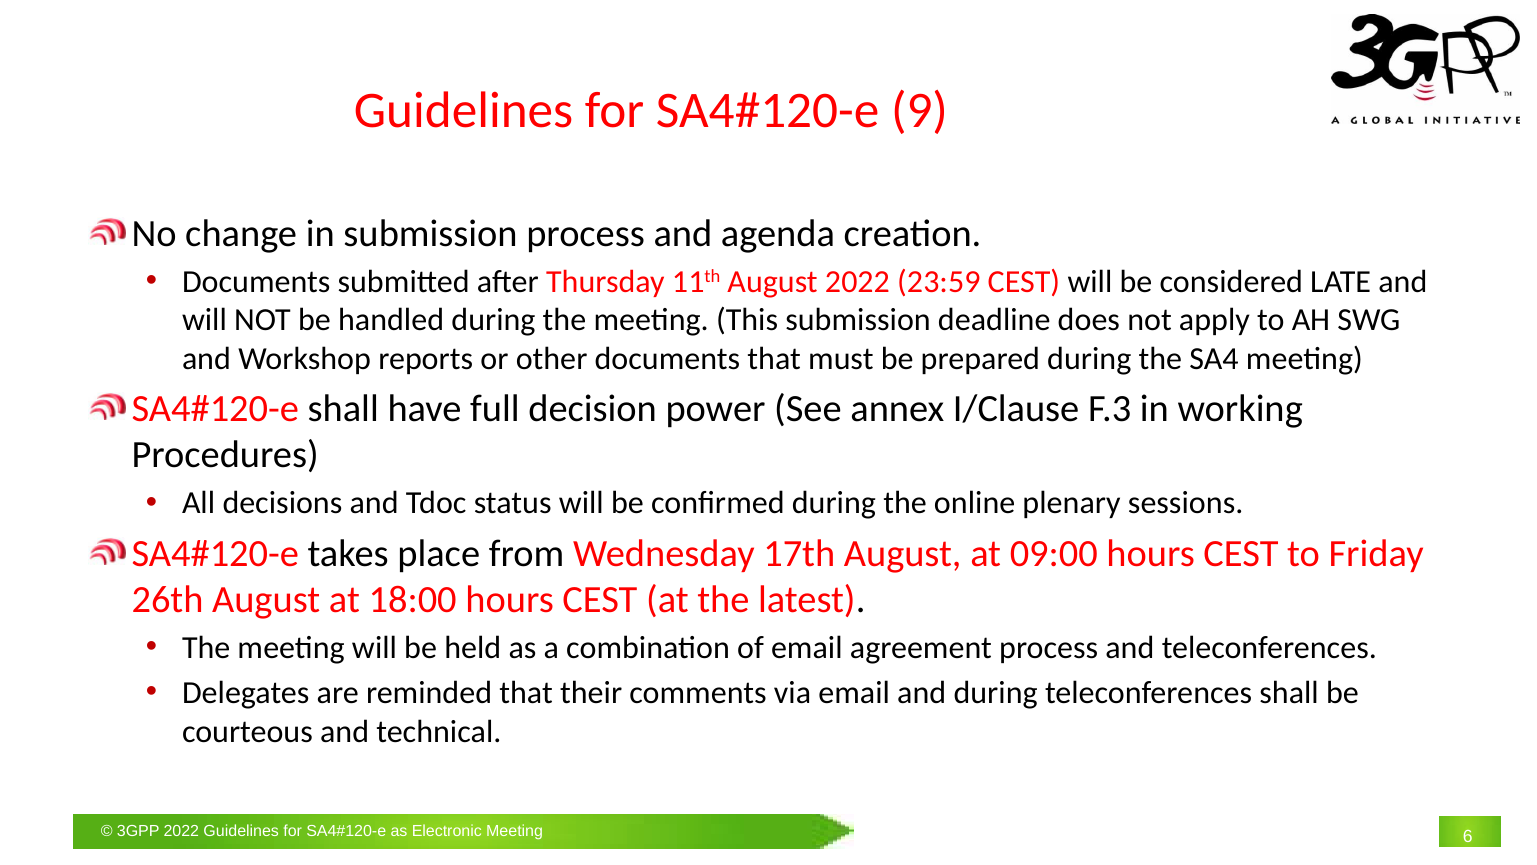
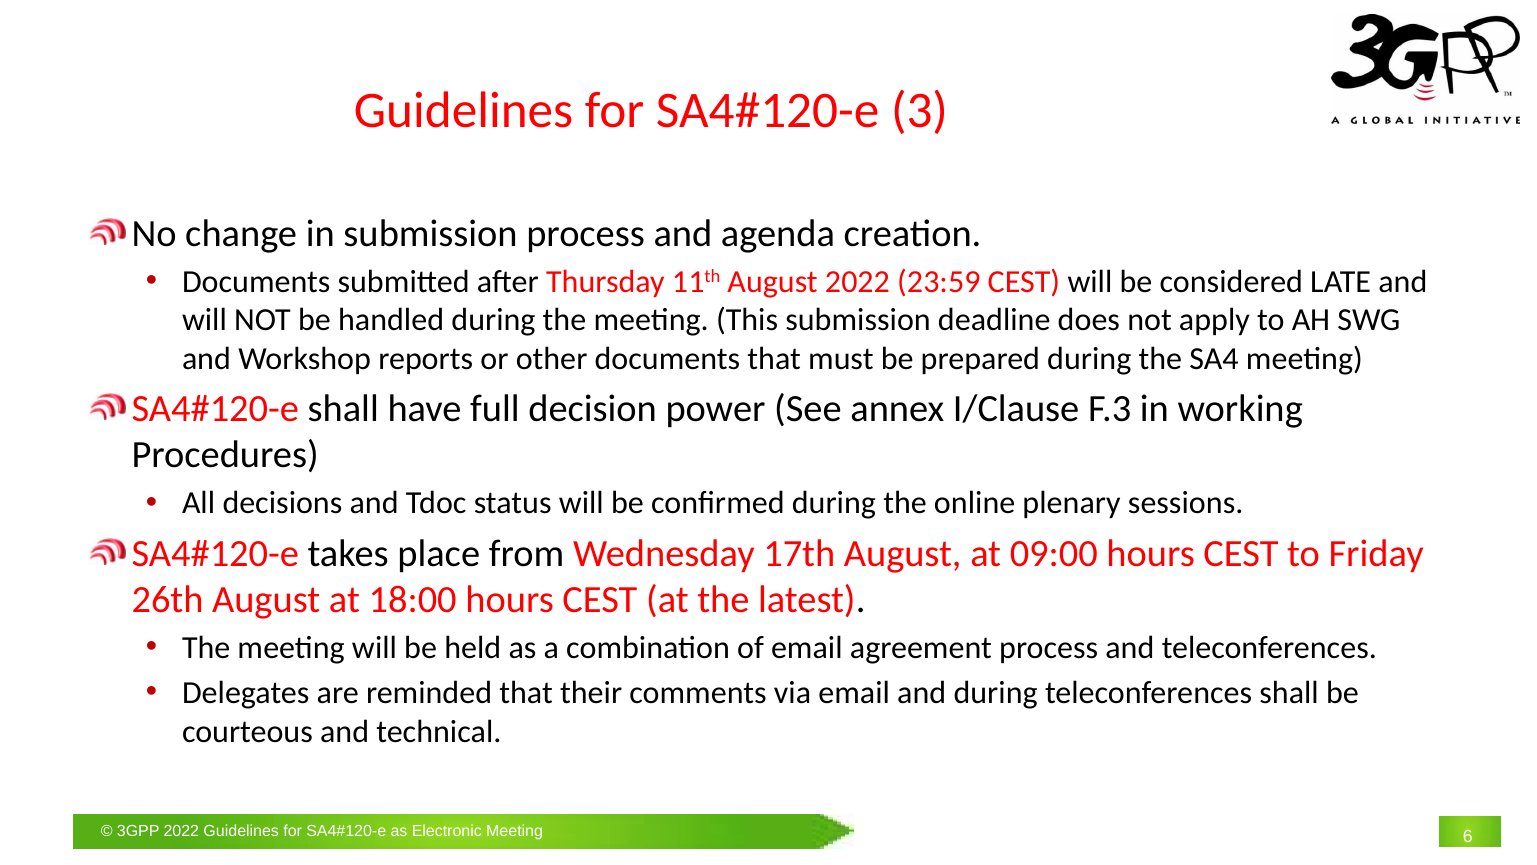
9: 9 -> 3 (920, 110)
